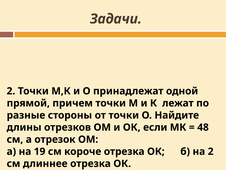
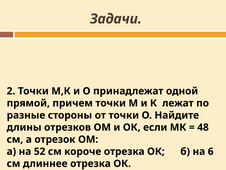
19: 19 -> 52 (40, 151)
на 2: 2 -> 6 (211, 151)
